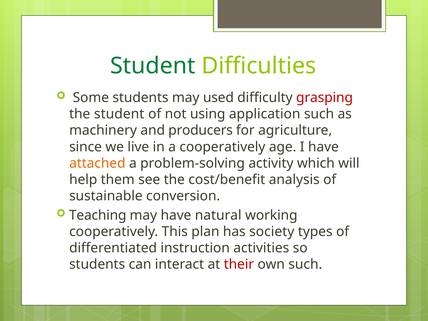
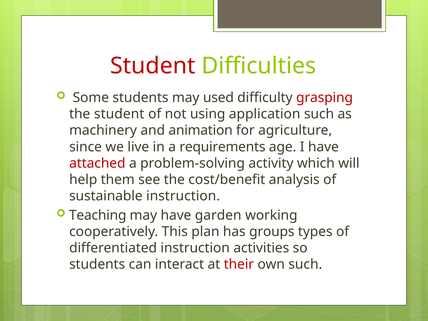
Student colour: green -> red (153, 66)
producers: producers -> animation (201, 130)
a cooperatively: cooperatively -> requirements (222, 147)
attached colour: orange -> red (97, 163)
sustainable conversion: conversion -> instruction (183, 196)
natural: natural -> garden (218, 215)
society: society -> groups (272, 232)
